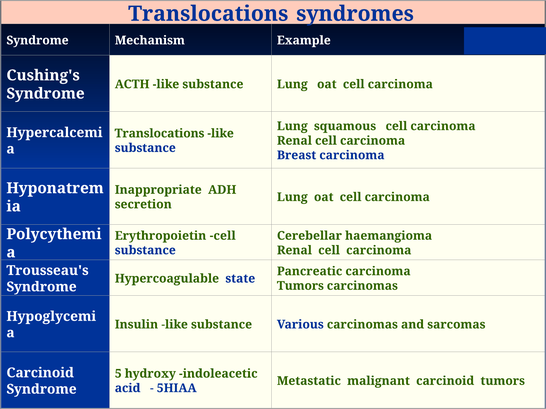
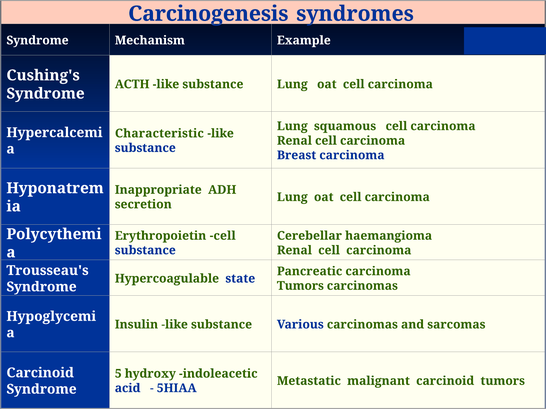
Translocations: Translocations -> Carcinogenesis (208, 14)
Translocations: Translocations -> Characteristic (159, 134)
